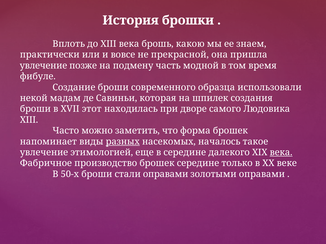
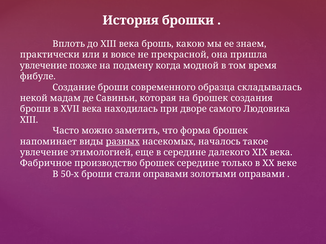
часть: часть -> когда (168, 66)
использовали: использовали -> складывалась (270, 87)
на шпилек: шпилек -> брошек (210, 98)
XVII этот: этот -> века (92, 109)
века underline: present -> none (281, 153)
